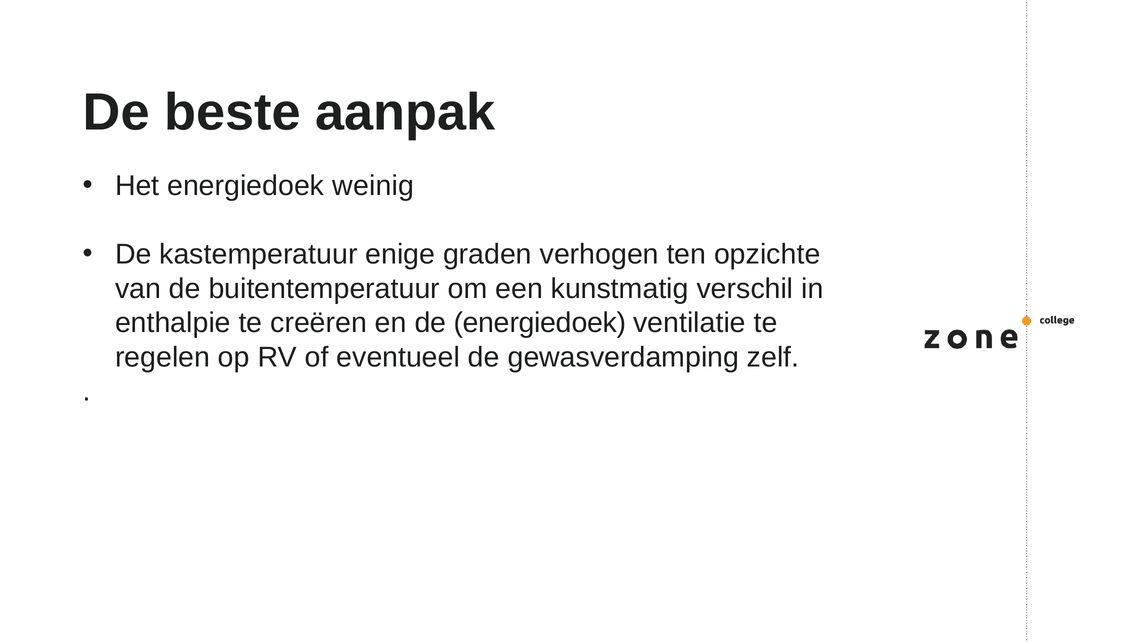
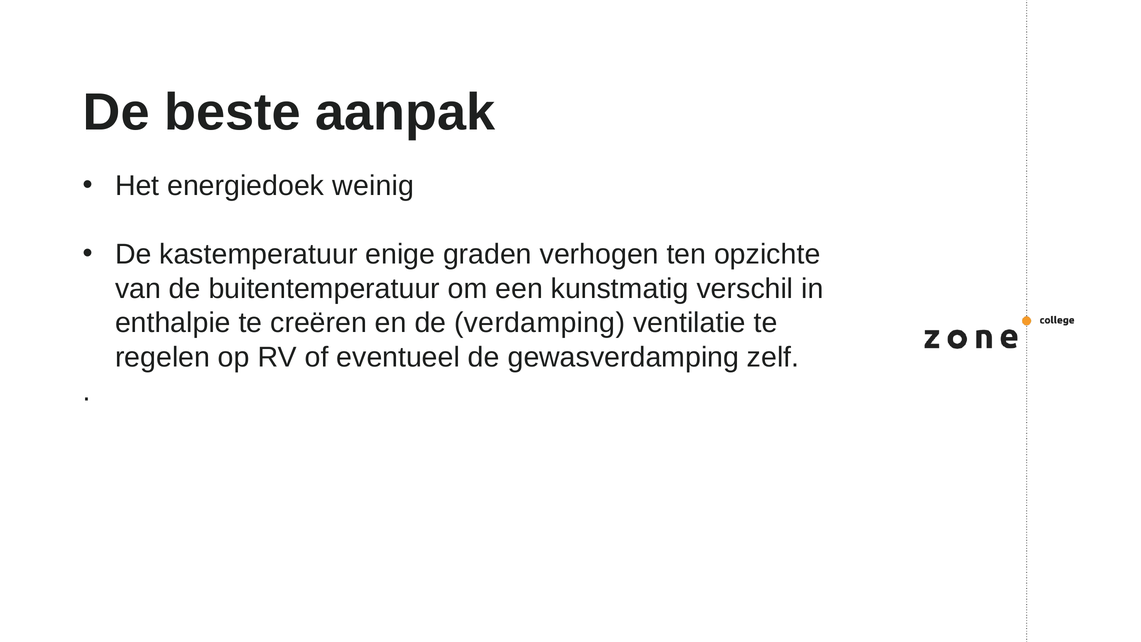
de energiedoek: energiedoek -> verdamping (540, 323)
